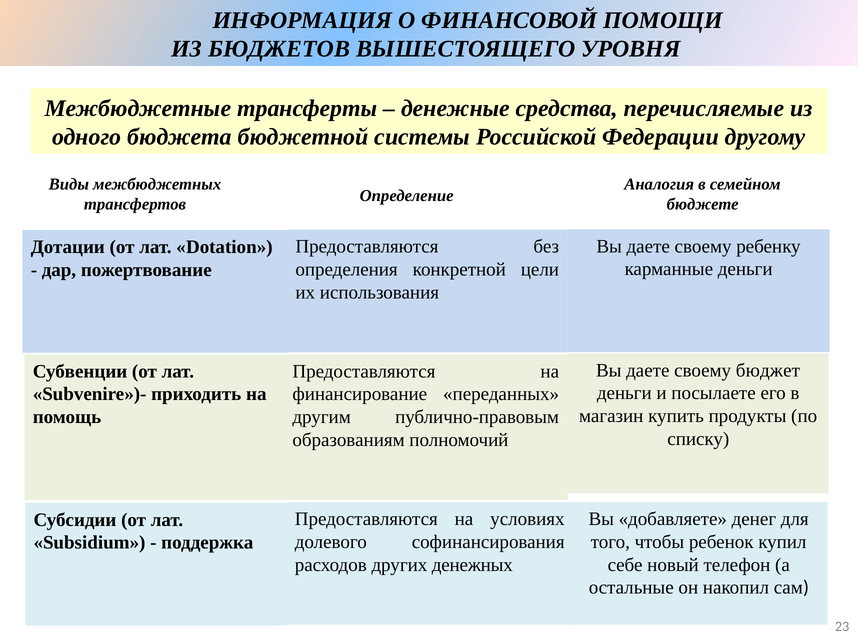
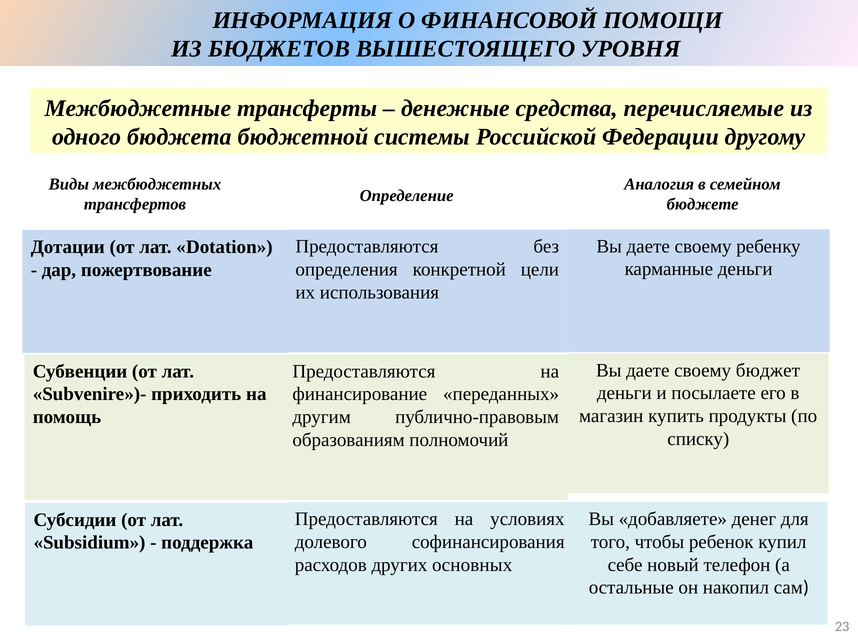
денежных: денежных -> основных (472, 565)
